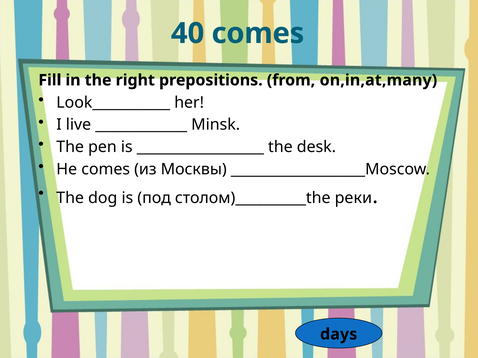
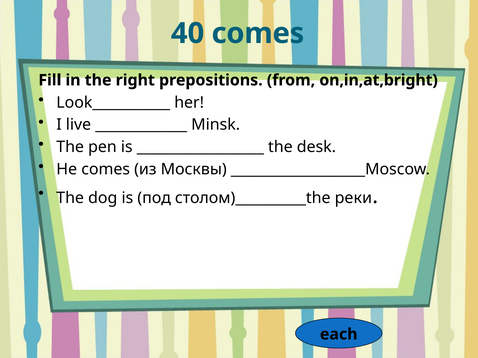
on,in,at,many: on,in,at,many -> on,in,at,bright (379, 80)
days: days -> each (339, 335)
